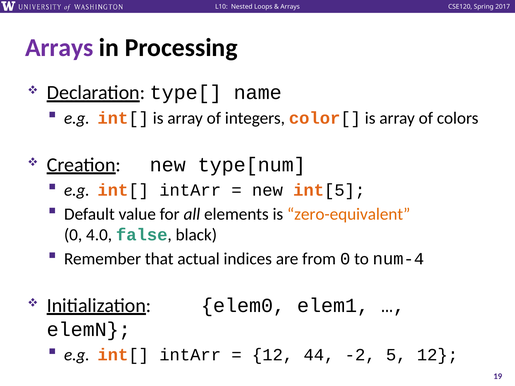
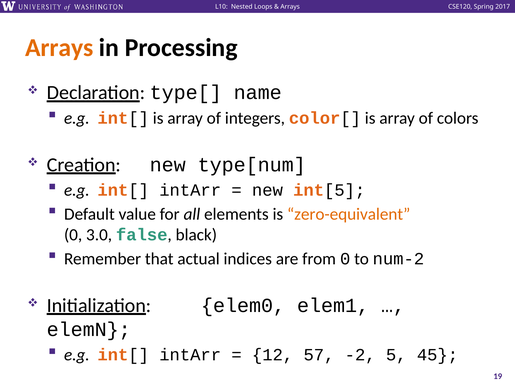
Arrays colour: purple -> orange (59, 48)
4.0: 4.0 -> 3.0 (99, 235)
num-4: num-4 -> num-2 (398, 259)
44: 44 -> 57 (319, 355)
5 12: 12 -> 45 (437, 355)
